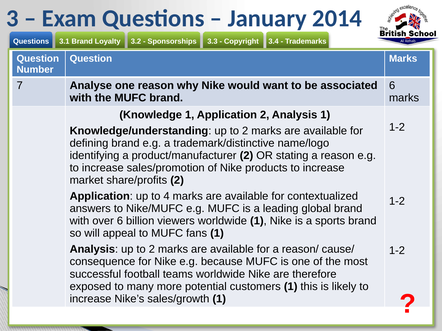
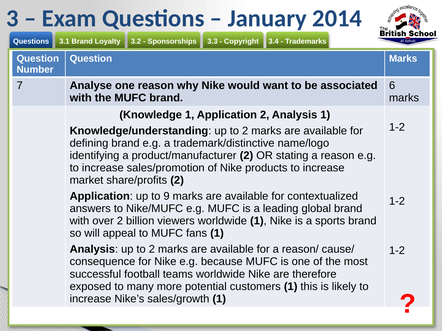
4: 4 -> 9 (167, 197)
over 6: 6 -> 2 (120, 221)
